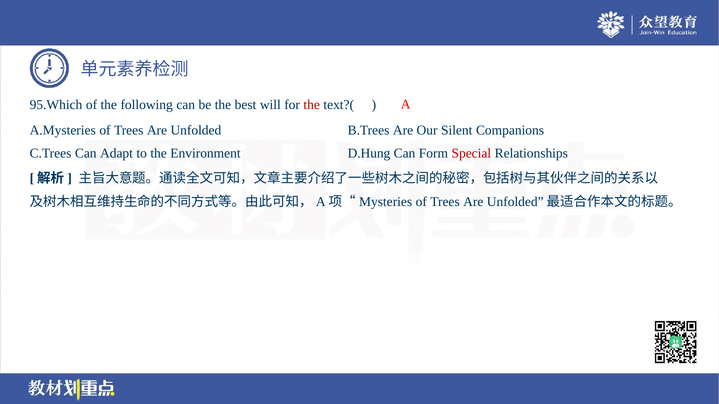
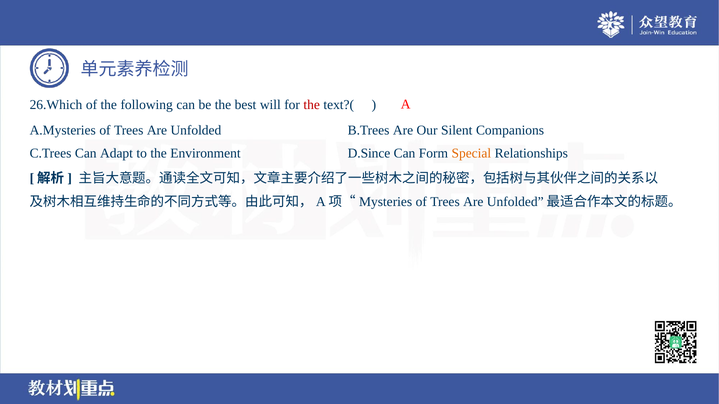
95.Which: 95.Which -> 26.Which (56, 105)
D.Hung: D.Hung -> D.Since (369, 154)
Special colour: red -> orange (471, 154)
